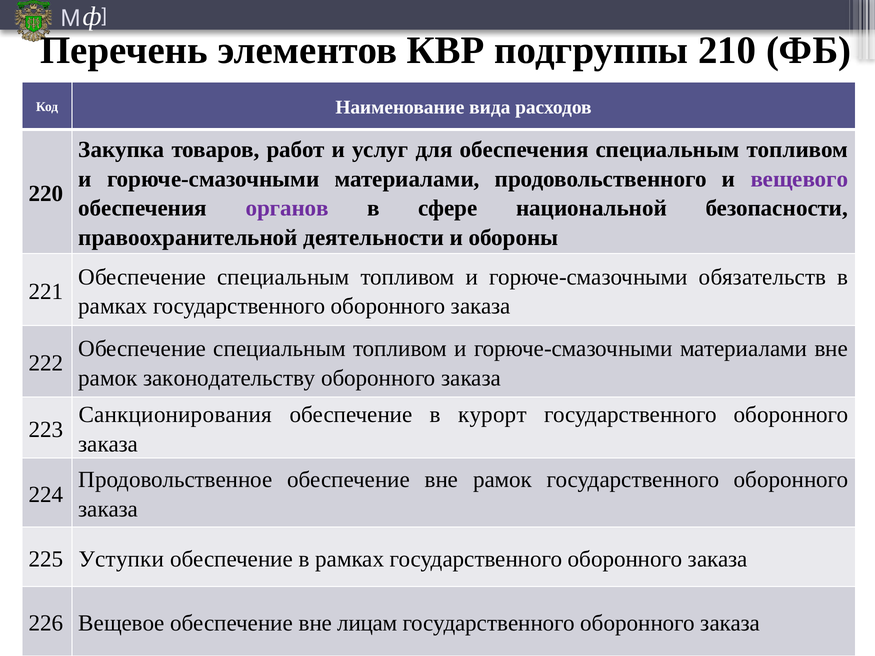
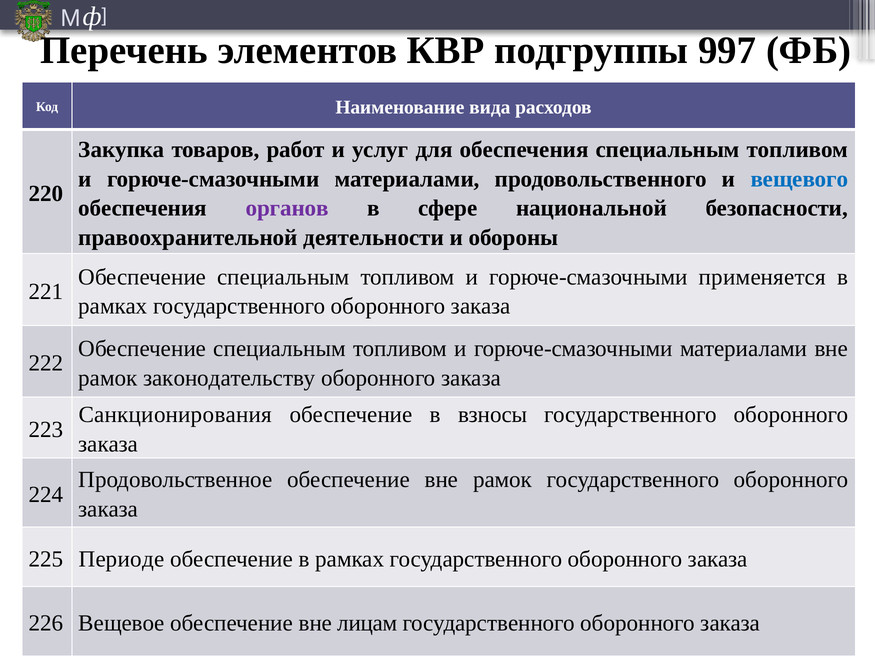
210: 210 -> 997 (727, 51)
вещевого colour: purple -> blue (799, 179)
обязательств: обязательств -> применяется (762, 277)
курорт: курорт -> взносы (493, 415)
Уступки: Уступки -> Периоде (121, 559)
